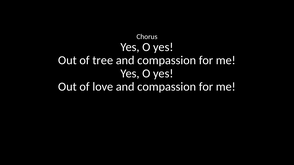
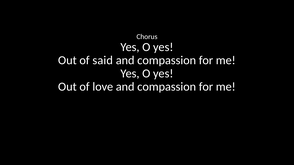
tree: tree -> said (103, 60)
